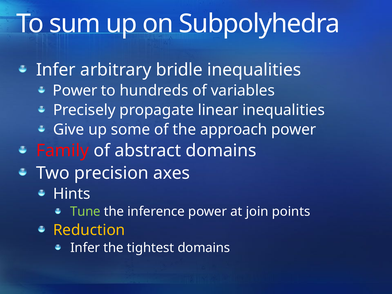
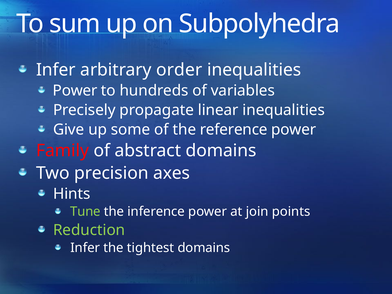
bridle: bridle -> order (179, 70)
approach: approach -> reference (234, 130)
Reduction colour: yellow -> light green (89, 230)
